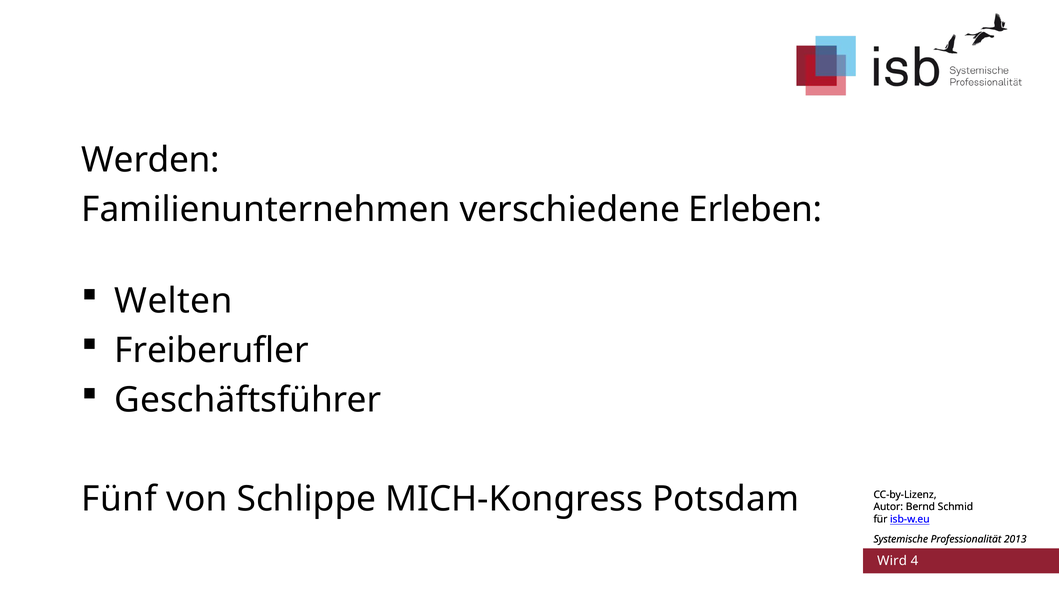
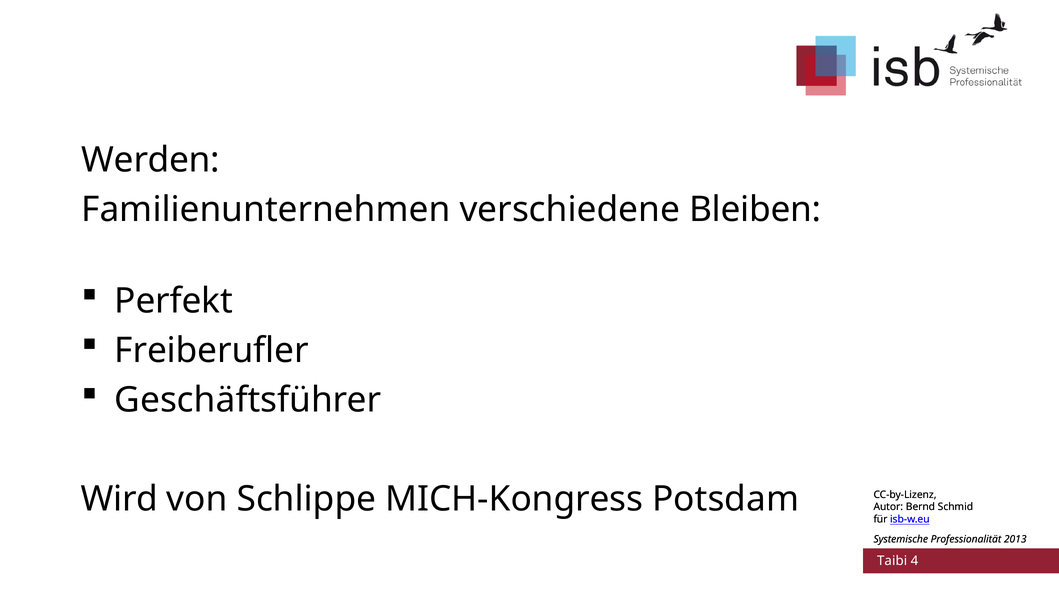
Erleben: Erleben -> Bleiben (755, 209)
Welten: Welten -> Perfekt (174, 301)
Fünf: Fünf -> Wird (119, 499)
Wird: Wird -> Taibi (892, 560)
